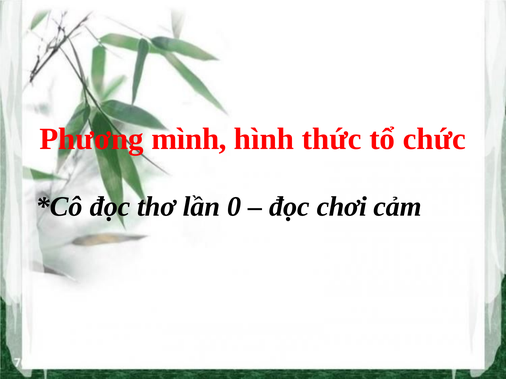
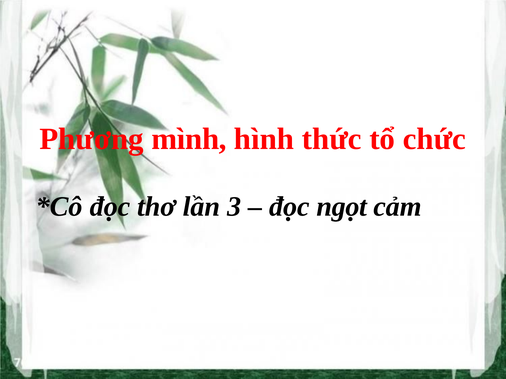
0: 0 -> 3 (234, 207)
chơi: chơi -> ngọt (342, 207)
